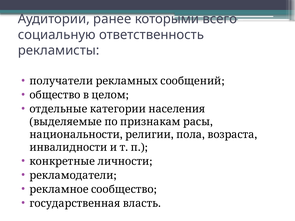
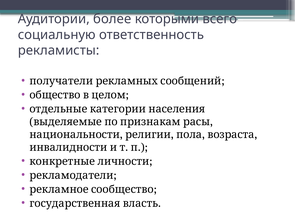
ранее: ранее -> более (112, 19)
